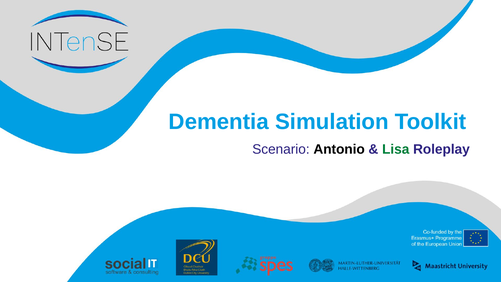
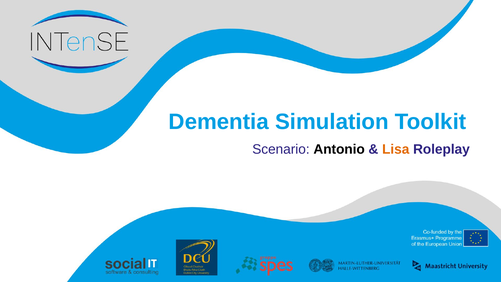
Lisa colour: green -> orange (396, 149)
